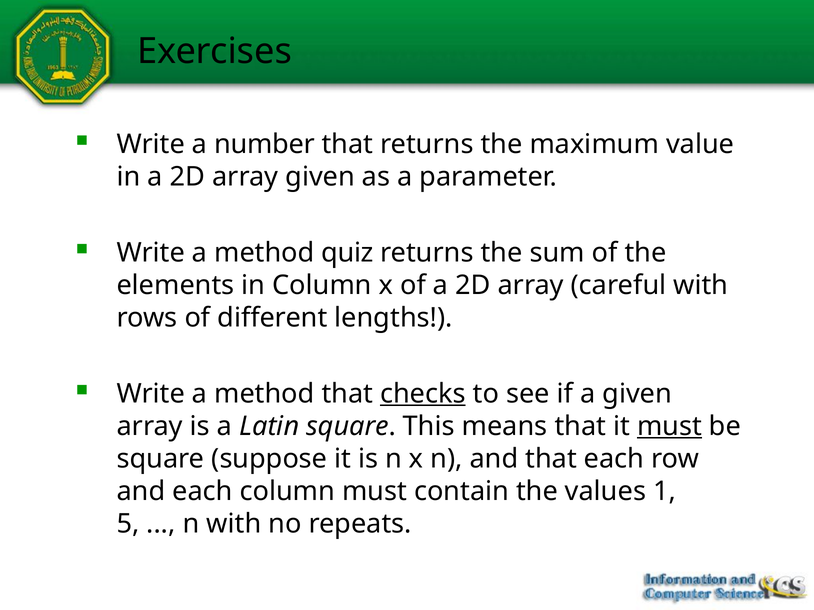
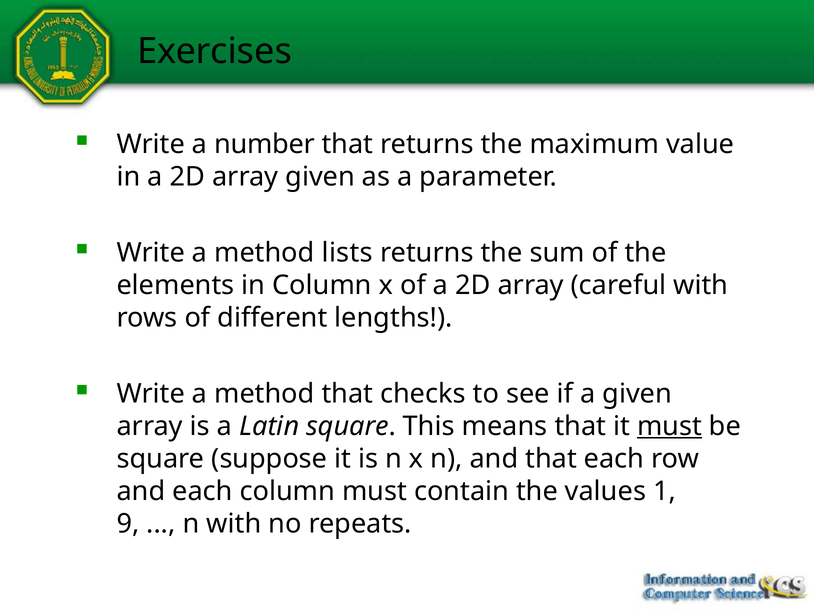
quiz: quiz -> lists (347, 253)
checks underline: present -> none (423, 394)
5: 5 -> 9 (128, 524)
